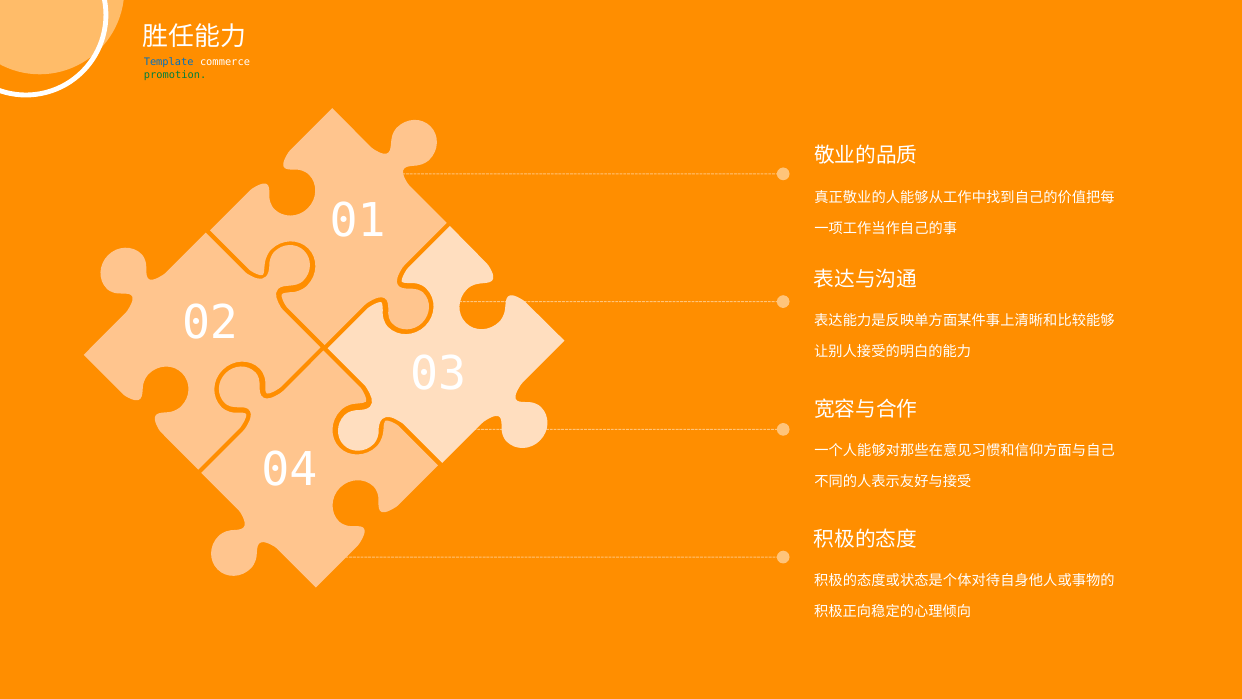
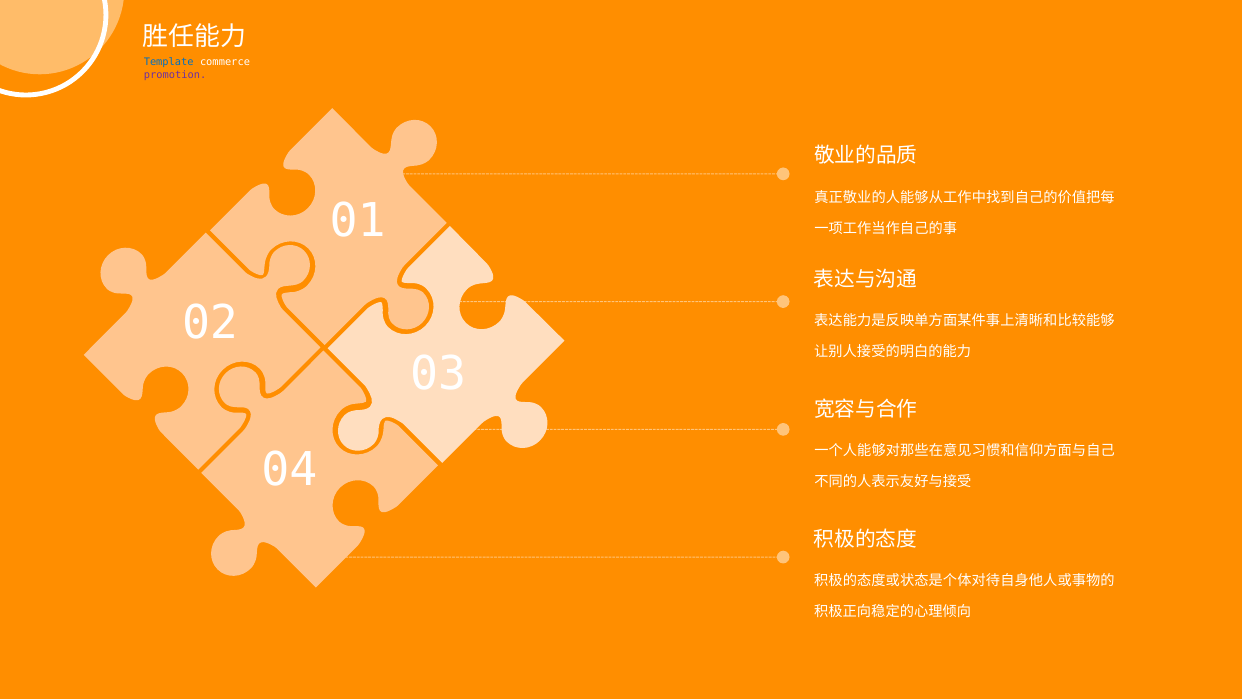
promotion colour: green -> purple (175, 75)
